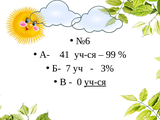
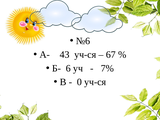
41: 41 -> 43 (65, 55)
99: 99 -> 67 (111, 55)
7: 7 -> 6 (68, 68)
3%: 3% -> 7% (107, 68)
уч-ся underline: present -> none (95, 82)
